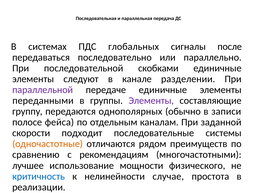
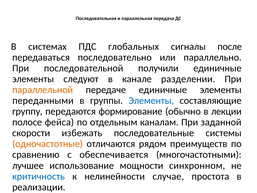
скобками: скобками -> получили (158, 68)
параллельной colour: purple -> orange (43, 90)
Элементы colour: purple -> blue (151, 101)
однополярных: однополярных -> формирование (130, 111)
записи: записи -> лекции (226, 111)
подходит: подходит -> избежать (82, 133)
рекомендациям: рекомендациям -> обеспечивается (114, 154)
физического: физического -> синхронном (197, 165)
